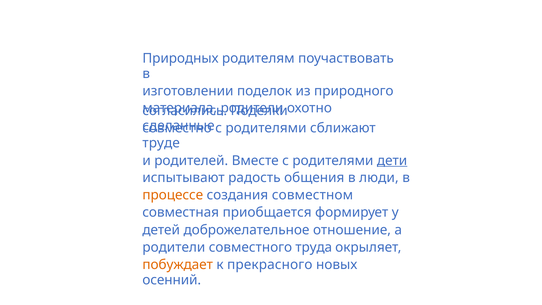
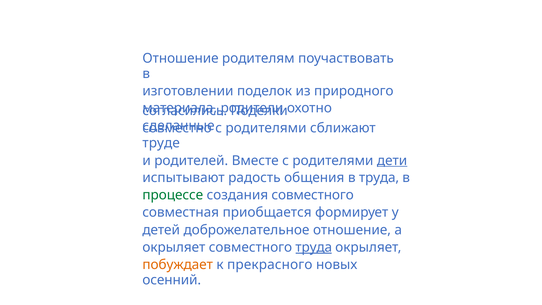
Природных: Природных -> Отношение (180, 58)
в люди: люди -> труда (379, 178)
процессе colour: orange -> green (173, 195)
создания совместном: совместном -> совместного (313, 195)
родители: родители -> окрыляет (174, 247)
труда underline: none -> present (314, 247)
